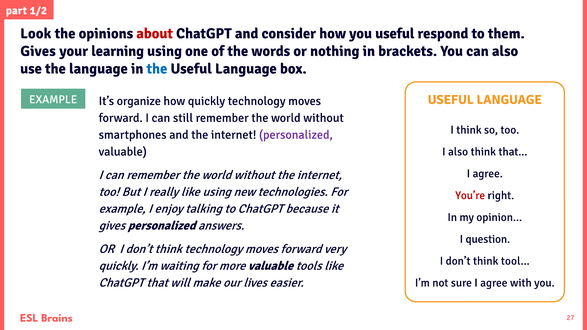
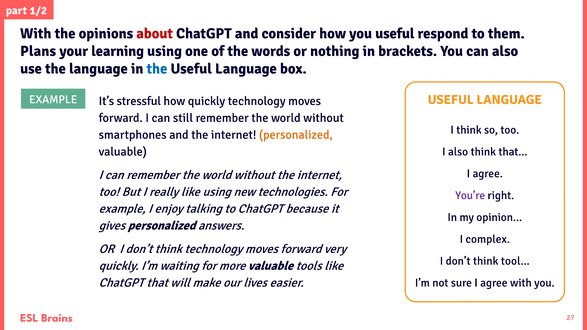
Look: Look -> With (36, 33)
Gives: Gives -> Plans (38, 51)
organize: organize -> stressful (139, 101)
personalized colour: purple -> orange (296, 135)
You’re colour: red -> purple (470, 195)
question: question -> complex (488, 239)
